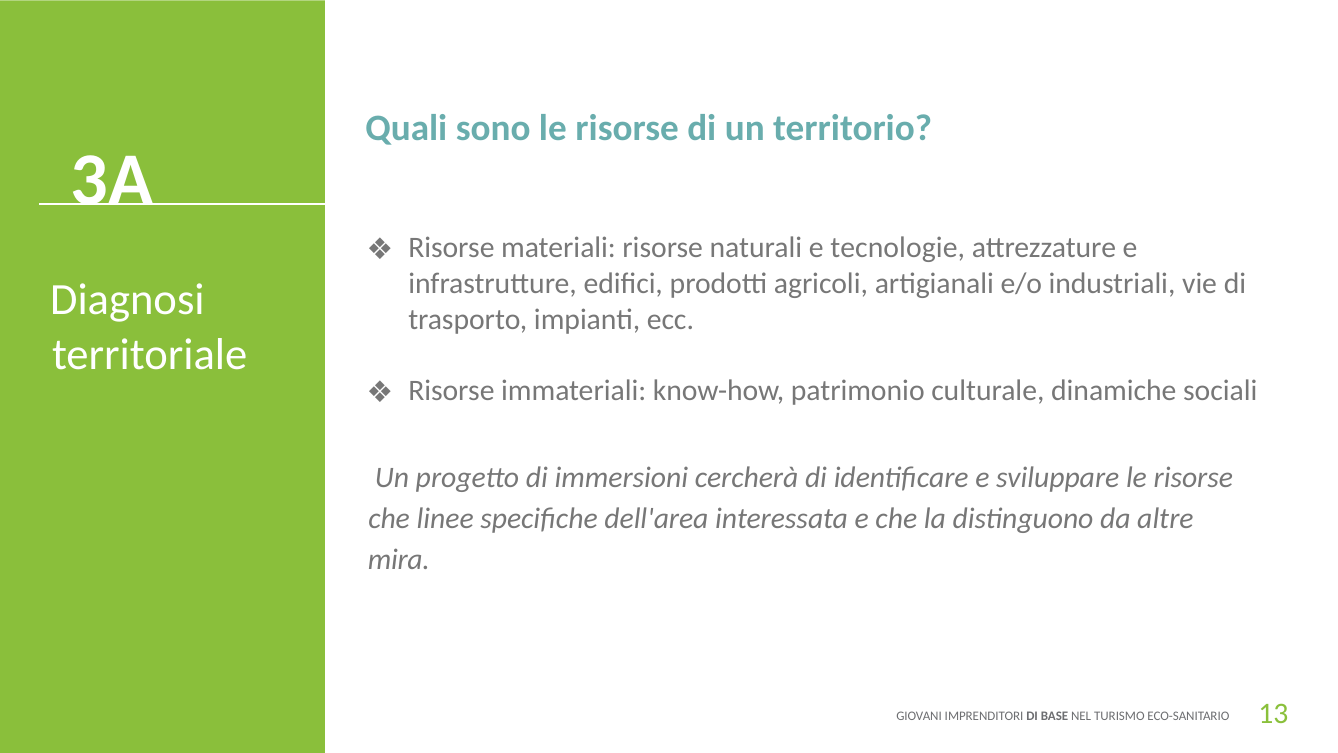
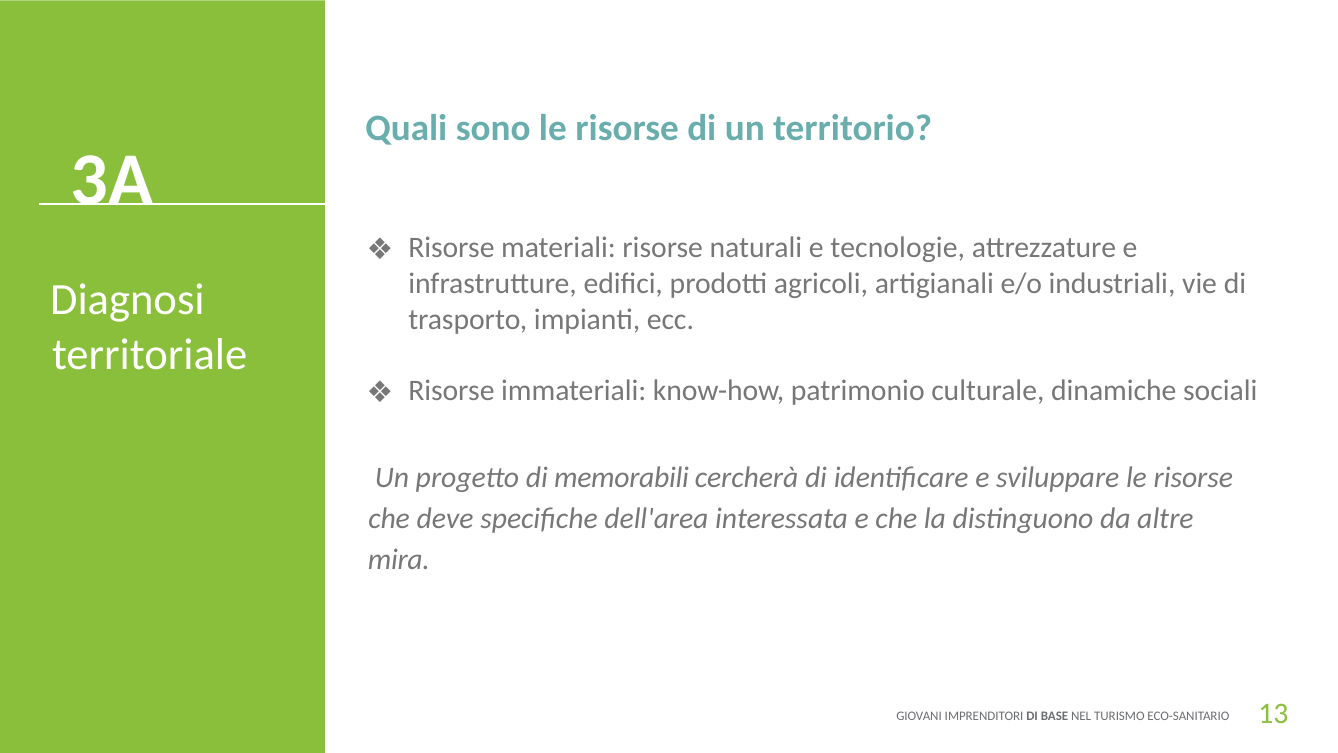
immersioni: immersioni -> memorabili (622, 478)
linee: linee -> deve (445, 519)
